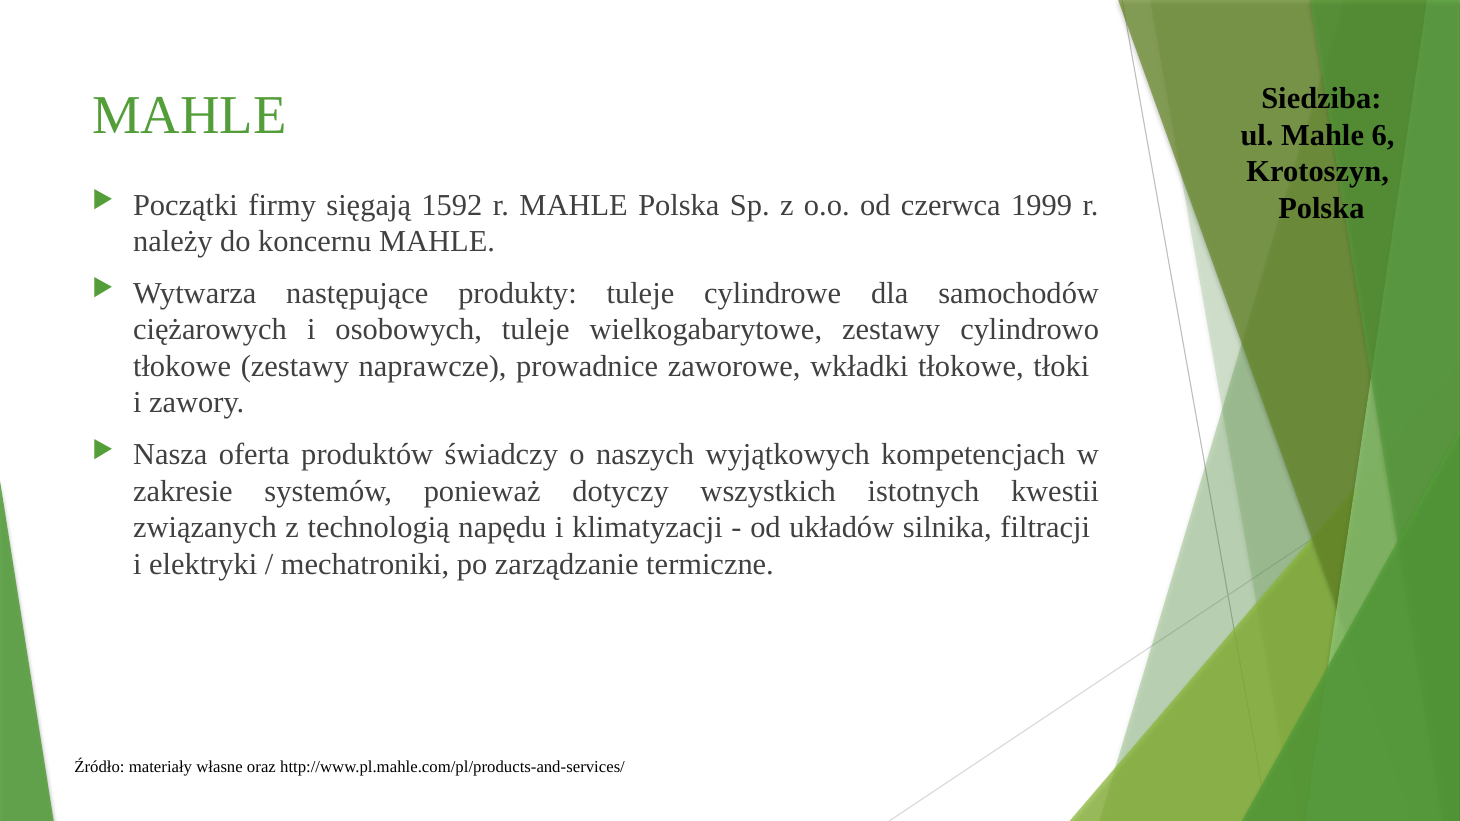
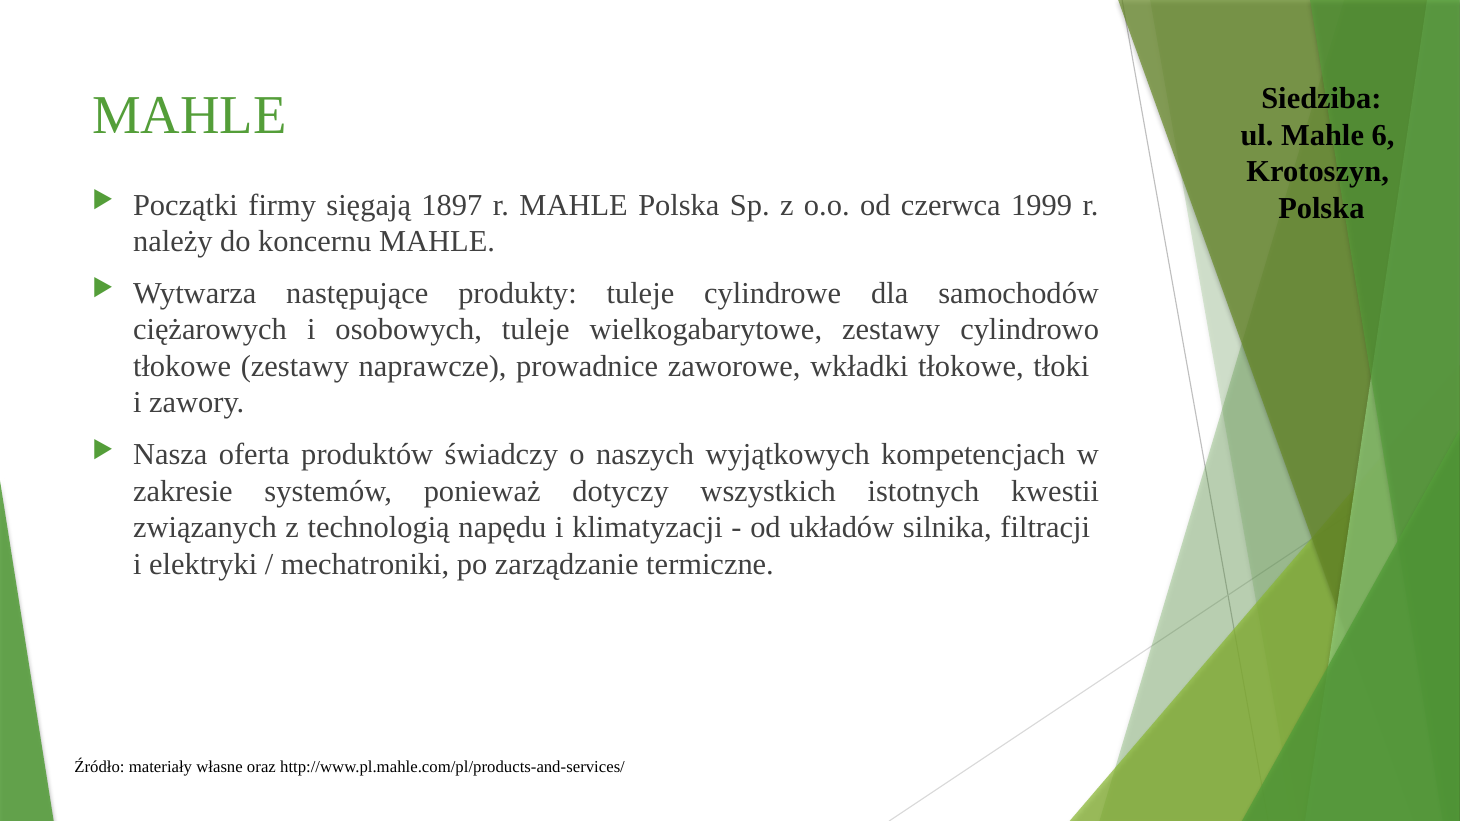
1592: 1592 -> 1897 (452, 205)
